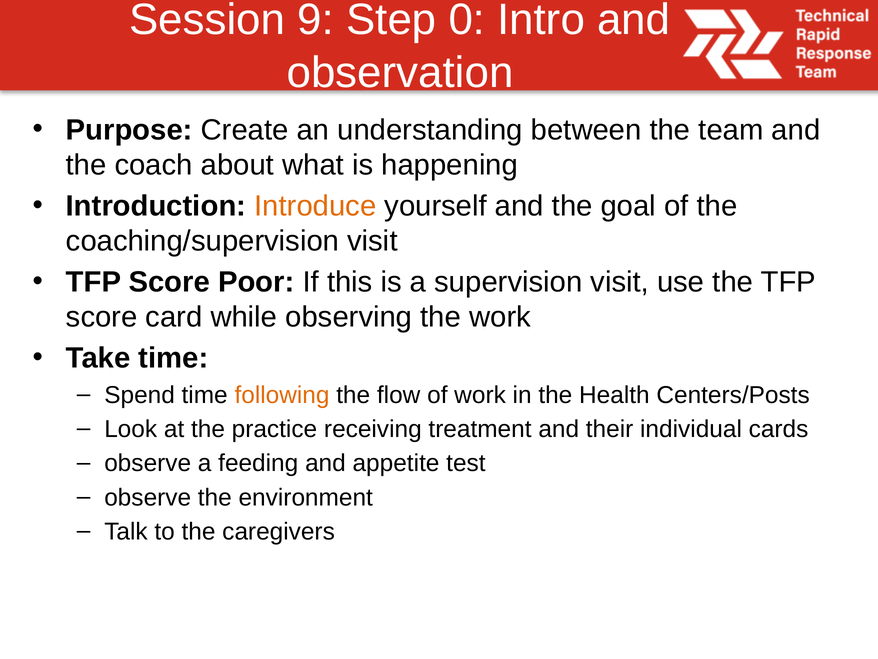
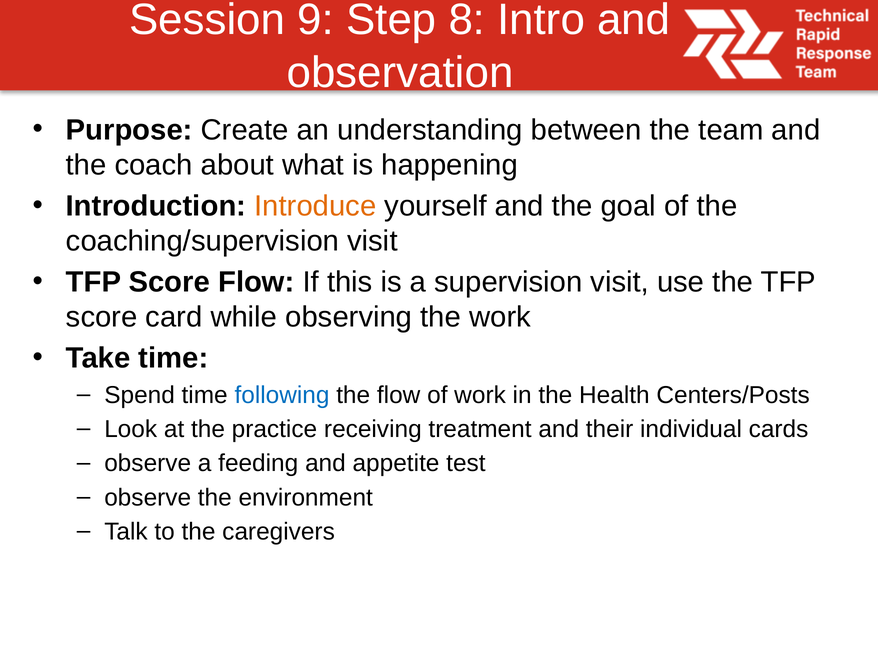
0: 0 -> 8 (467, 20)
Score Poor: Poor -> Flow (256, 282)
following colour: orange -> blue (282, 395)
